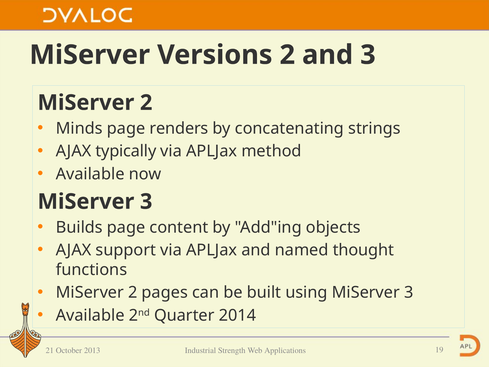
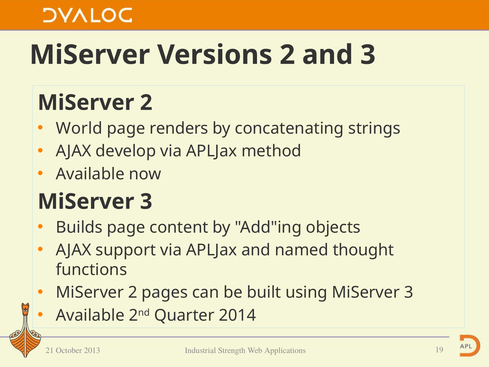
Minds: Minds -> World (79, 128)
typically: typically -> develop (126, 151)
